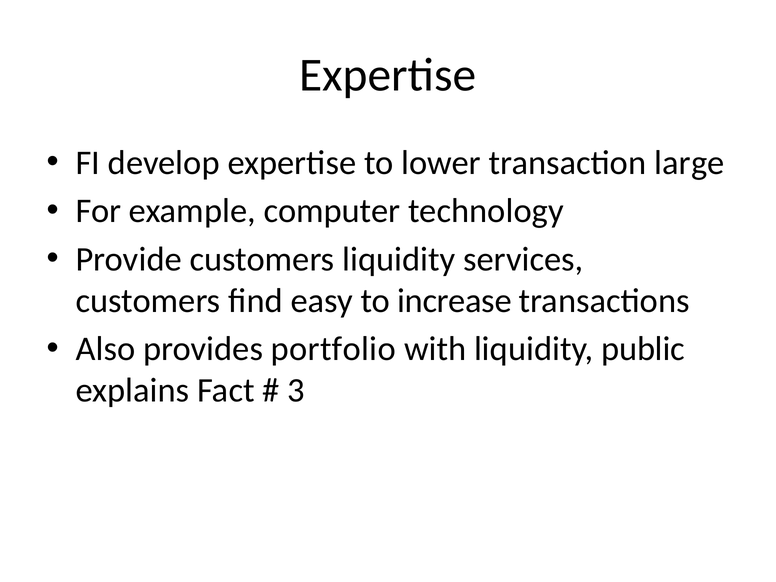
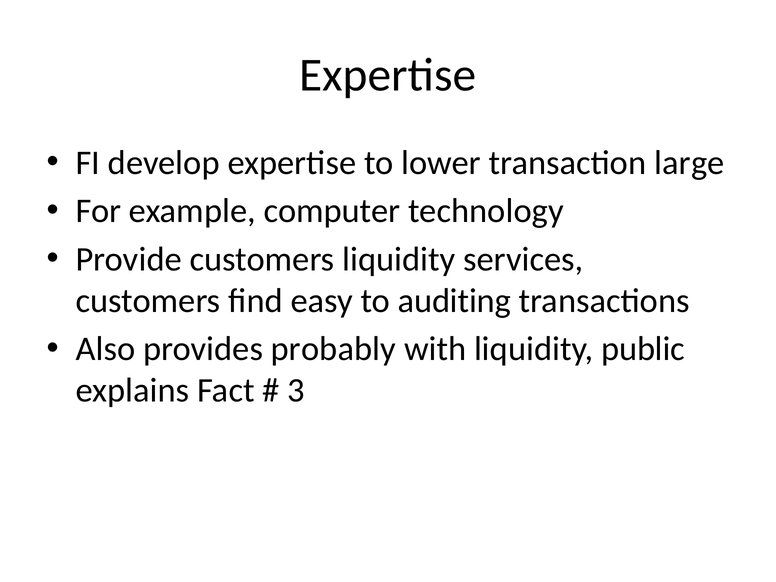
increase: increase -> auditing (454, 301)
portfolio: portfolio -> probably (333, 349)
